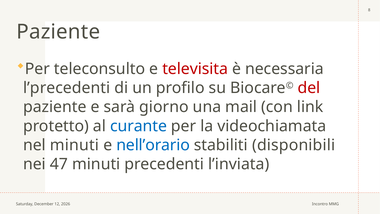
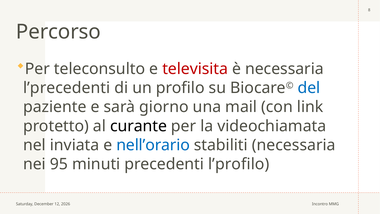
Paziente: Paziente -> Percorso (58, 32)
del colour: red -> blue (309, 88)
curante colour: blue -> black (139, 126)
nel minuti: minuti -> inviata (75, 145)
stabiliti disponibili: disponibili -> necessaria (294, 145)
47: 47 -> 95 (59, 164)
l’inviata: l’inviata -> l’profilo (239, 164)
